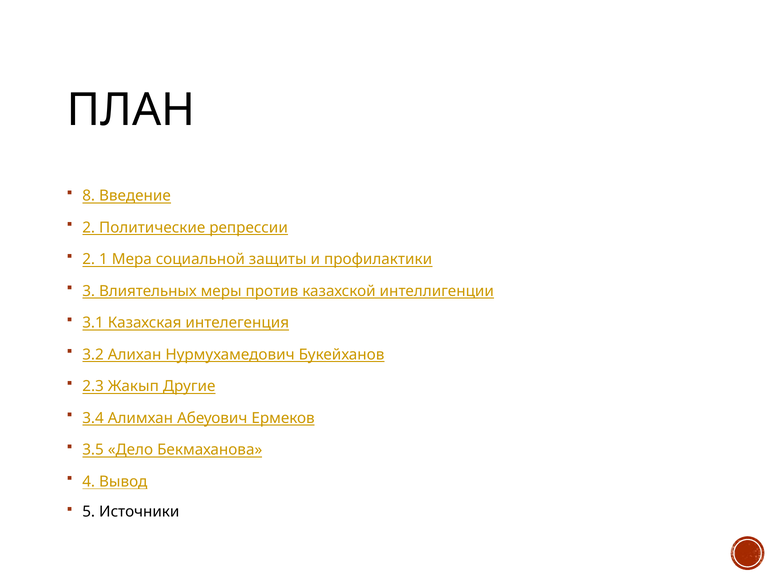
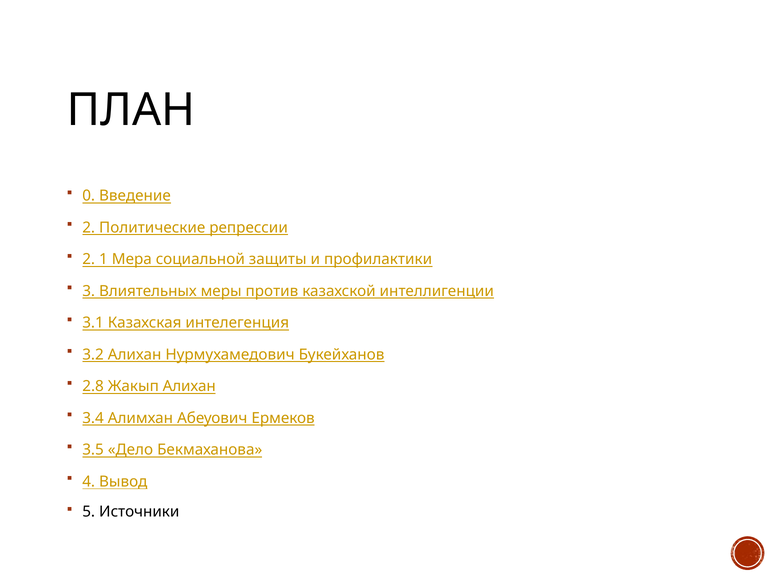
8: 8 -> 0 (89, 196)
2.3: 2.3 -> 2.8 (93, 386)
Жакып Другие: Другие -> Алихан (189, 386)
